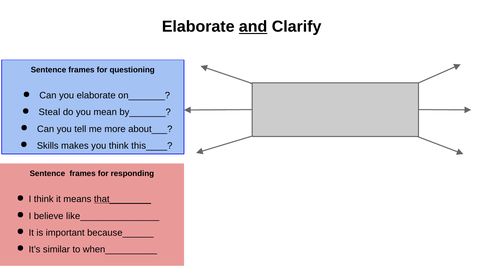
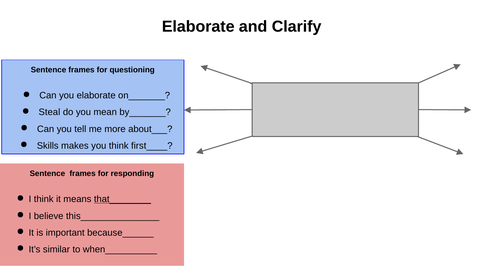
and underline: present -> none (253, 27)
this____: this____ -> first____ (152, 146)
like_______________: like_______________ -> this_______________ (113, 216)
